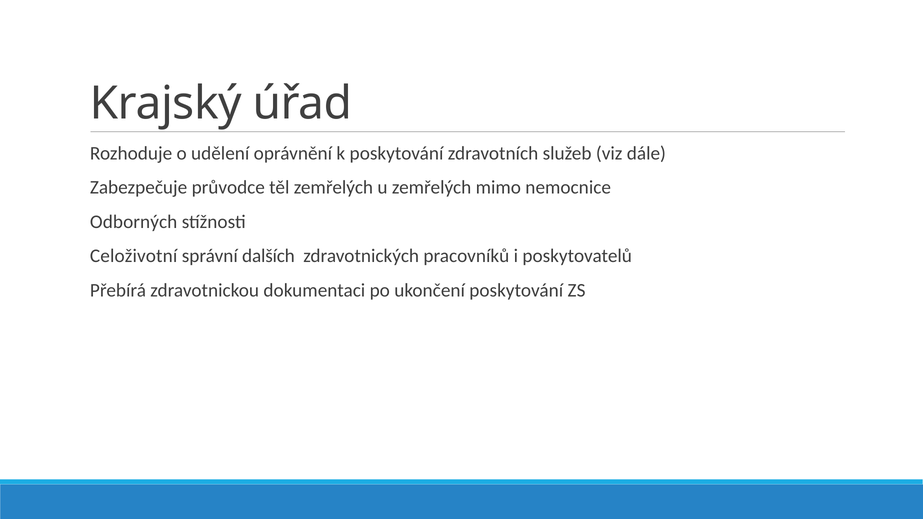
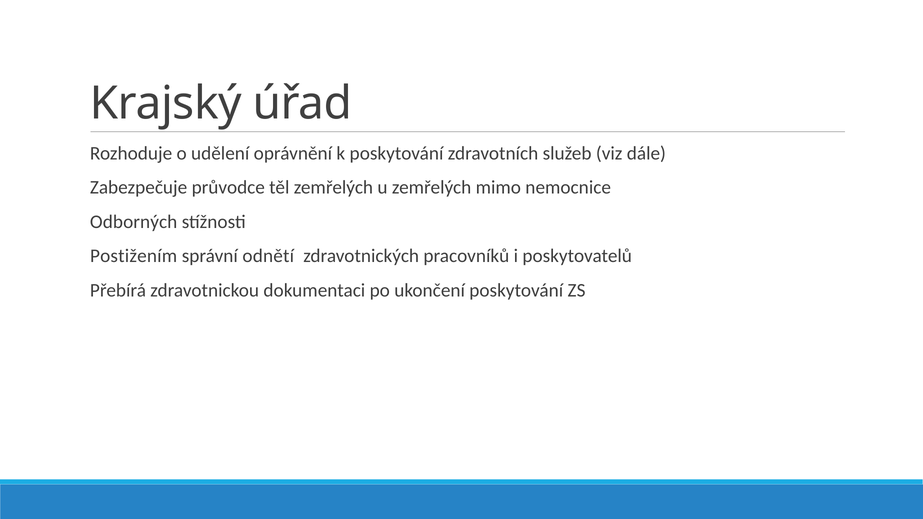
Celoživotní: Celoživotní -> Postižením (134, 256)
dalších: dalších -> odnětí (268, 256)
